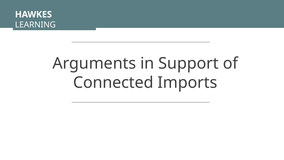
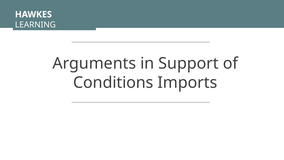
Connected: Connected -> Conditions (113, 83)
